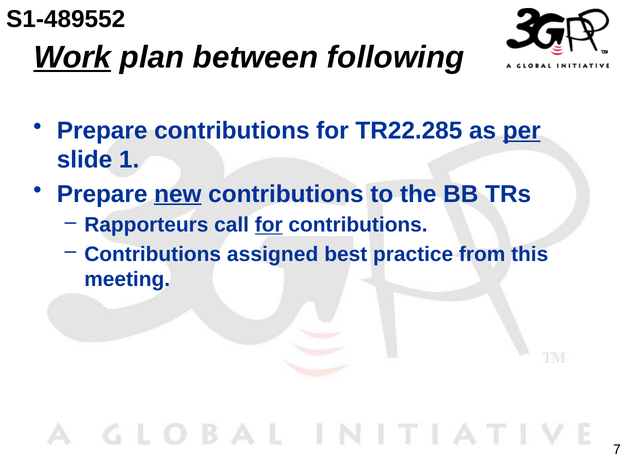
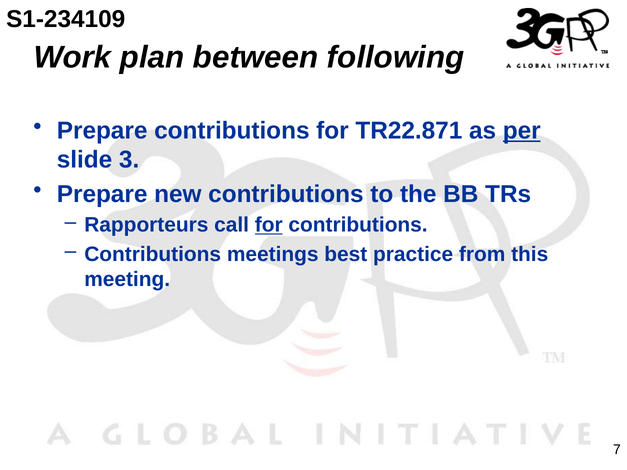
S1-489552: S1-489552 -> S1-234109 (66, 19)
Work underline: present -> none (72, 57)
TR22.285: TR22.285 -> TR22.871 (409, 131)
1: 1 -> 3 (129, 160)
new underline: present -> none (178, 194)
assigned: assigned -> meetings (273, 254)
